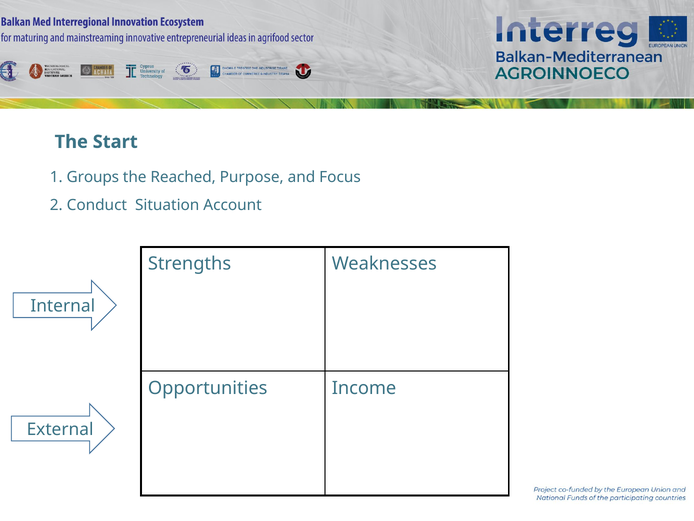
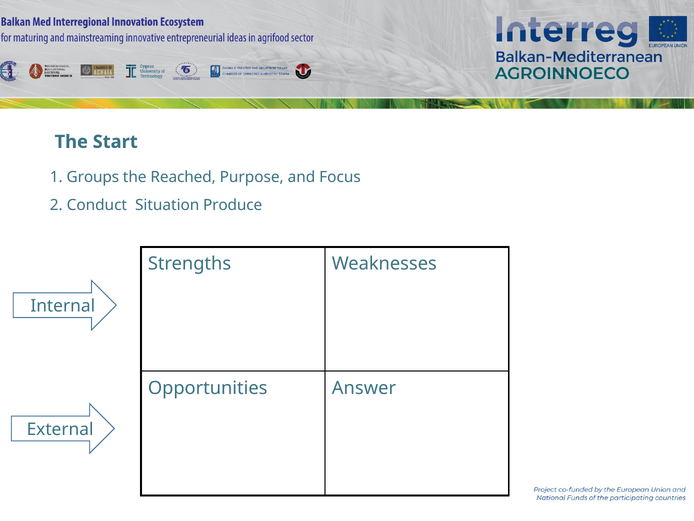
Account: Account -> Produce (233, 205)
Income: Income -> Answer (364, 388)
